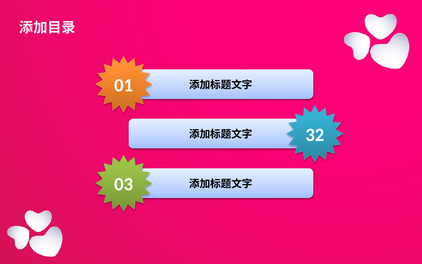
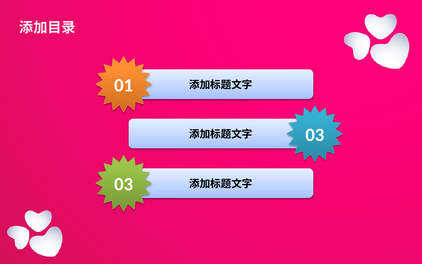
32: 32 -> 03 (315, 135)
